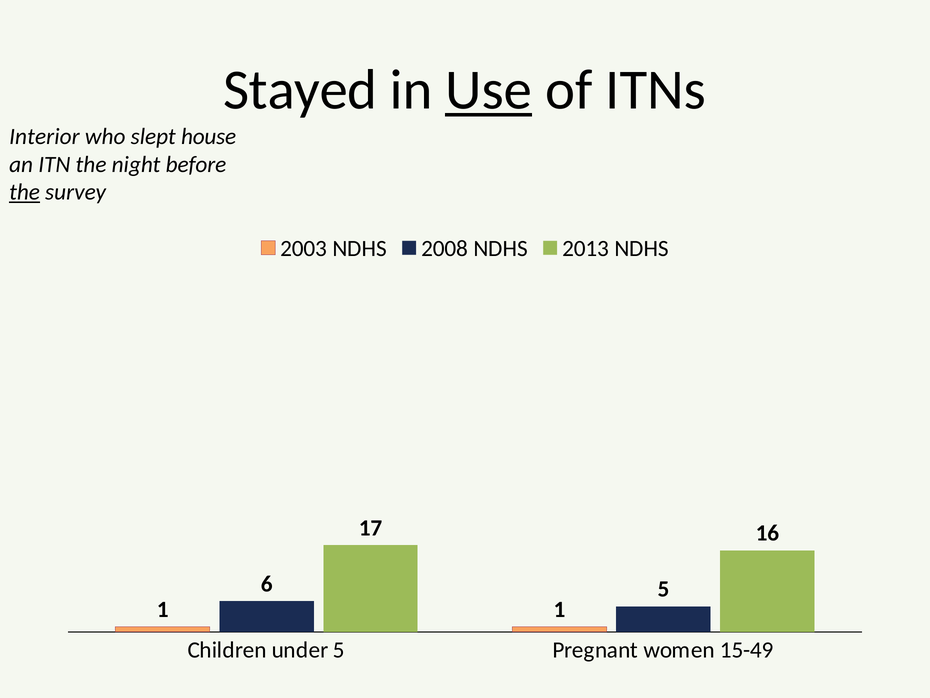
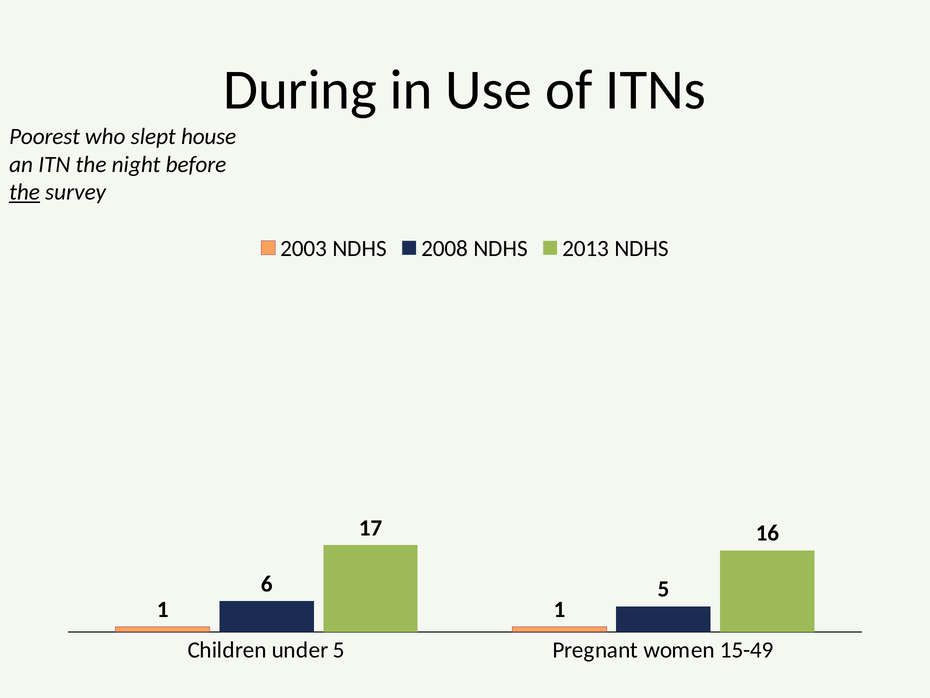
Stayed: Stayed -> During (300, 90)
Use underline: present -> none (489, 90)
Interior: Interior -> Poorest (45, 136)
